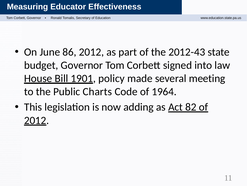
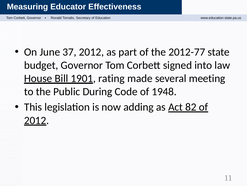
86: 86 -> 37 (70, 52)
2012-43: 2012-43 -> 2012-77 (187, 52)
policy: policy -> rating (111, 78)
Charts: Charts -> During (97, 91)
1964: 1964 -> 1948 (164, 91)
